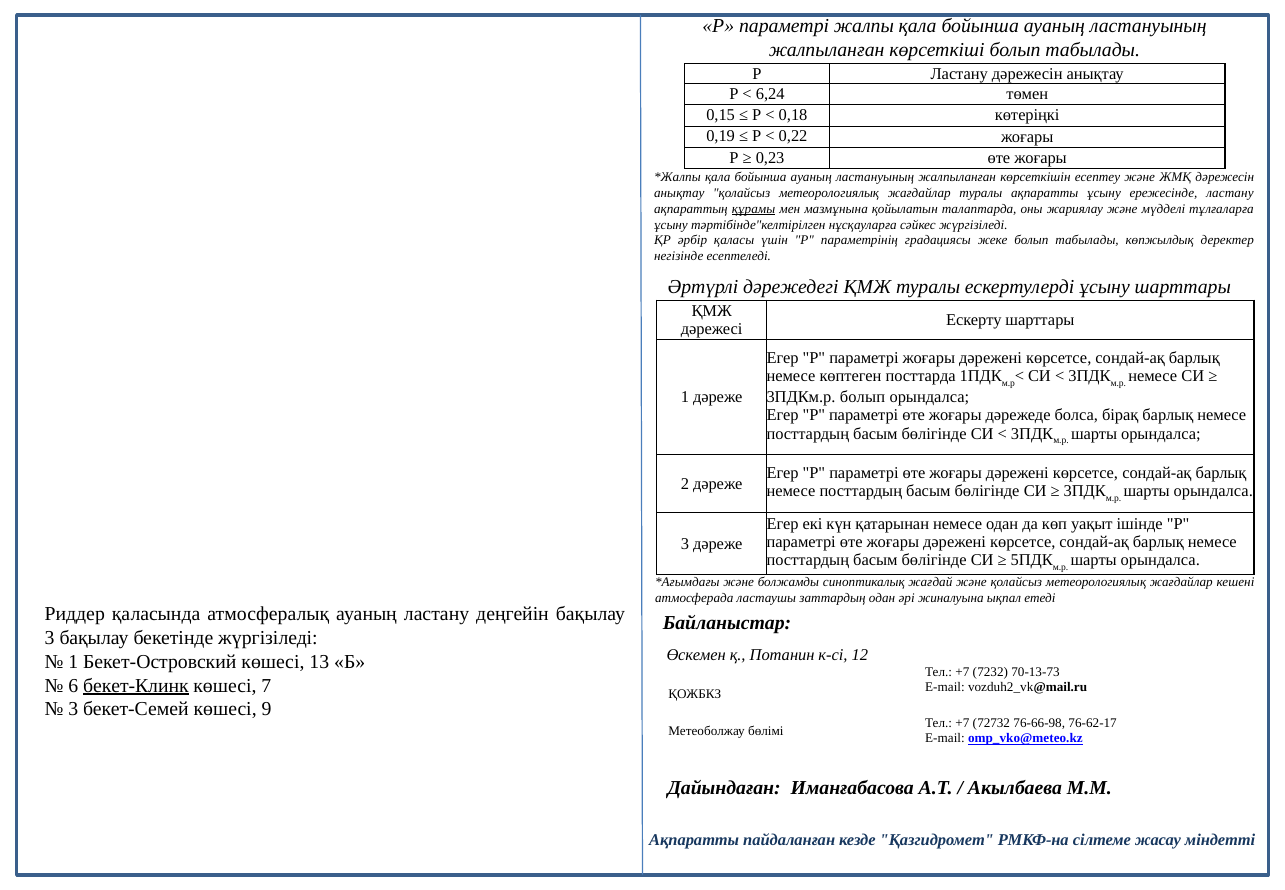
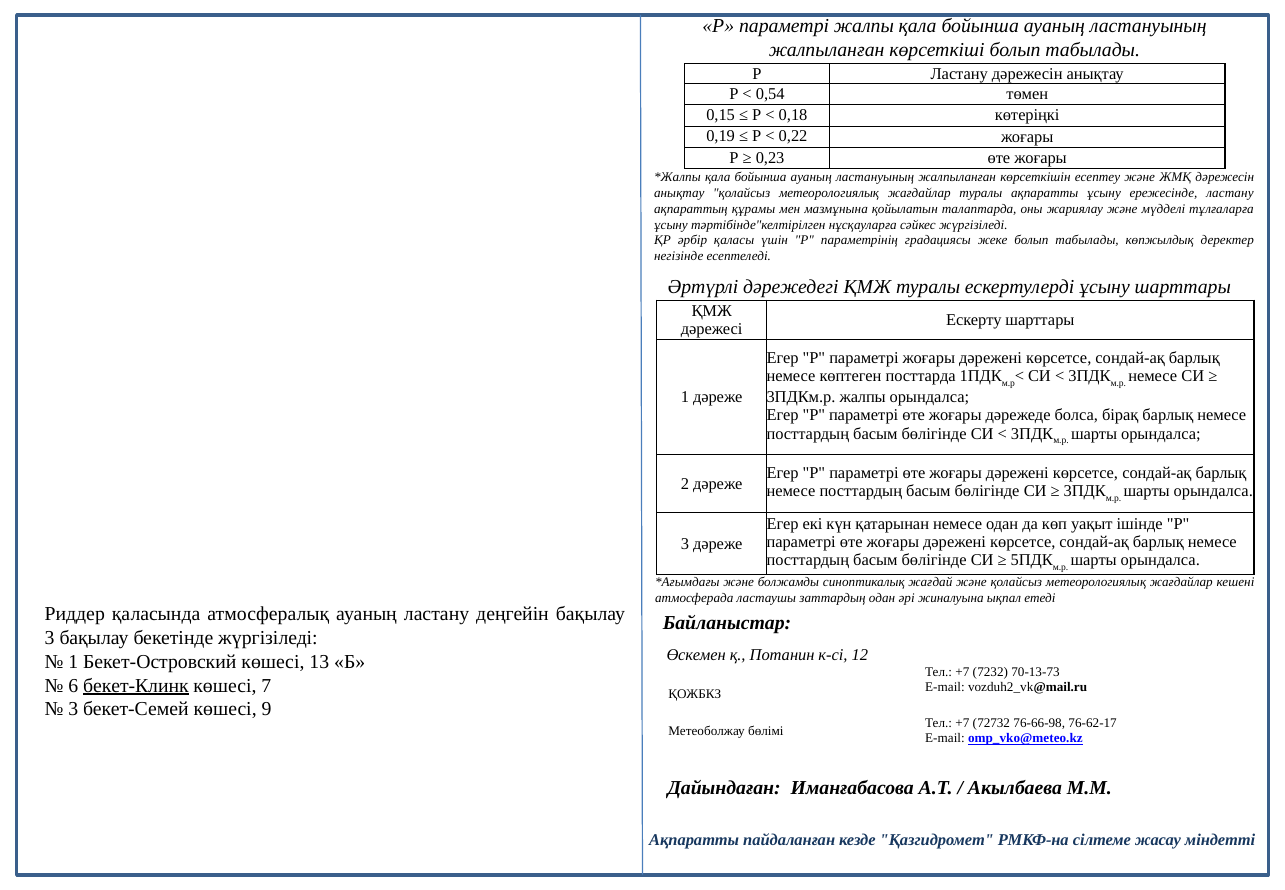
6,24: 6,24 -> 0,54 (770, 94)
құрамы underline: present -> none (754, 209)
3ПДКм.р болып: болып -> жалпы (863, 397)
